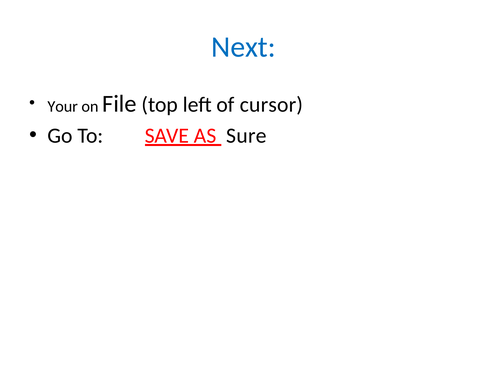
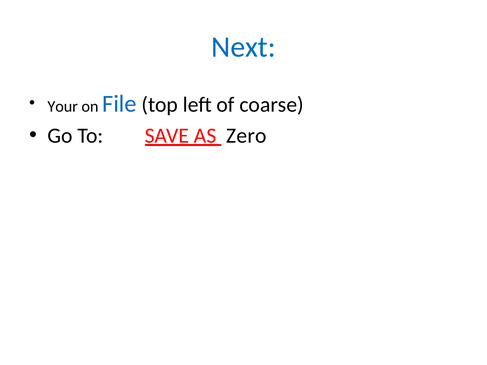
File colour: black -> blue (119, 104)
cursor: cursor -> coarse (272, 105)
Sure: Sure -> Zero (246, 136)
